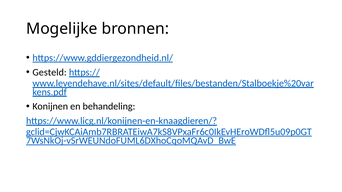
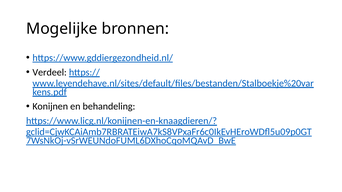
Gesteld: Gesteld -> Verdeel (50, 73)
